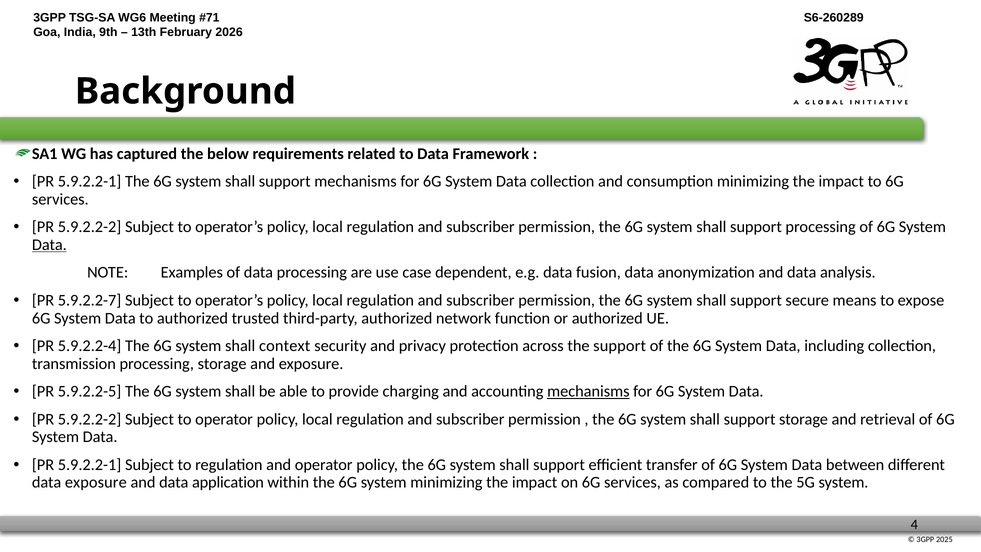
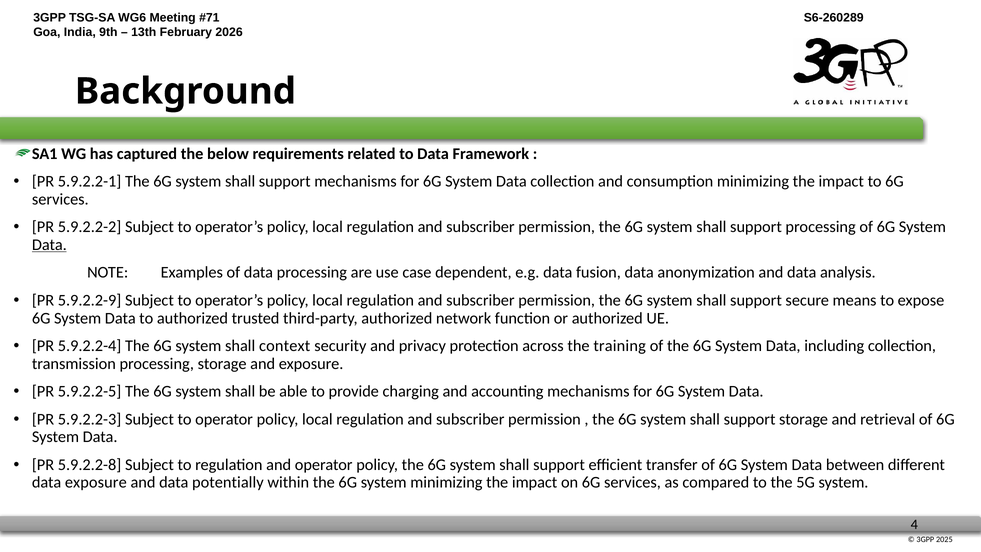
5.9.2.2-7: 5.9.2.2-7 -> 5.9.2.2-9 (90, 300)
the support: support -> training (620, 346)
mechanisms underline: present -> none (588, 391)
5.9.2.2-2: 5.9.2.2-2 -> 5.9.2.2-3 (90, 419)
5.9.2.2-1: 5.9.2.2-1 -> 5.9.2.2-8 (90, 465)
application: application -> potentially (228, 482)
